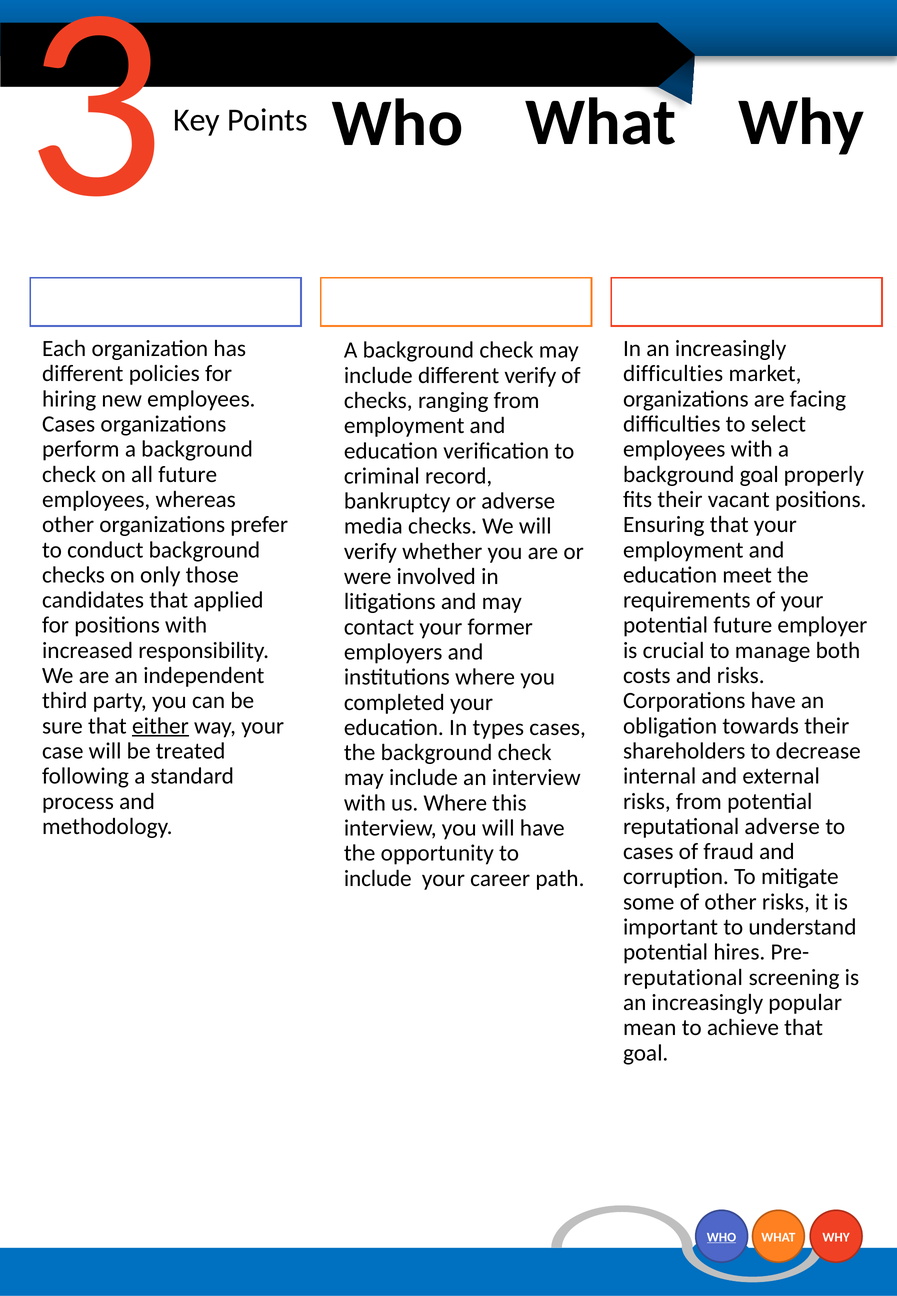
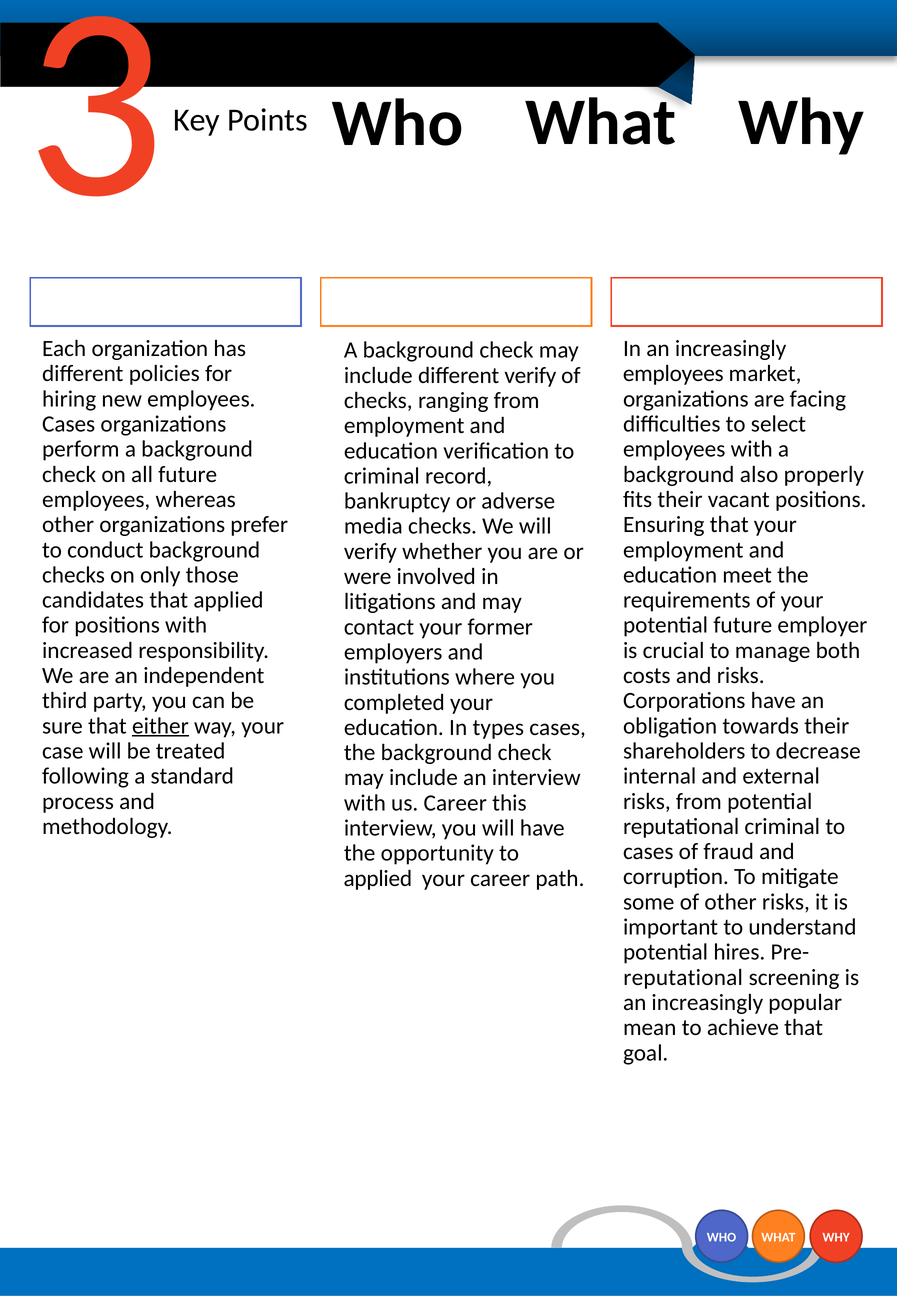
difficulties: difficulties -> employees (673, 374)
background goal: goal -> also (759, 474)
us Where: Where -> Career (455, 803)
reputational adverse: adverse -> criminal (782, 826)
include: include -> applied (378, 878)
WHO underline: present -> none (721, 1237)
